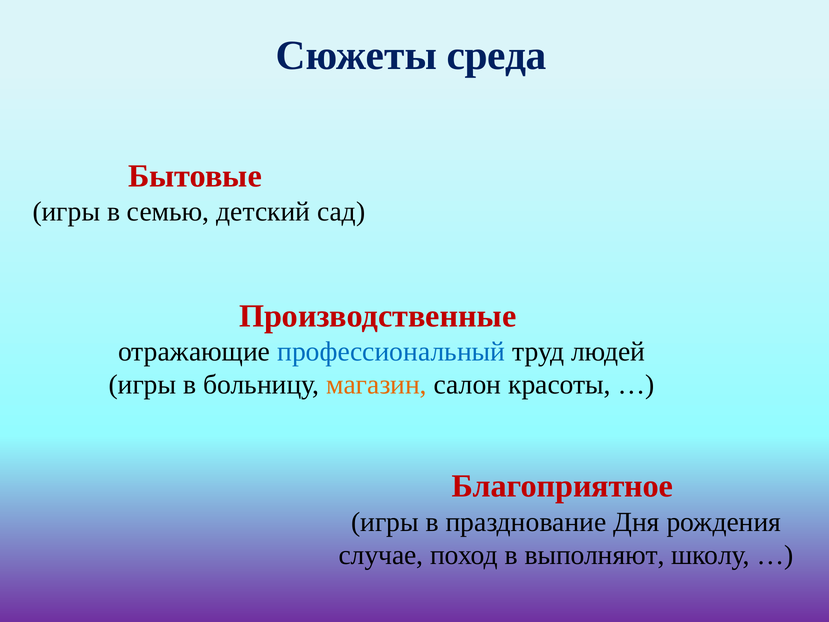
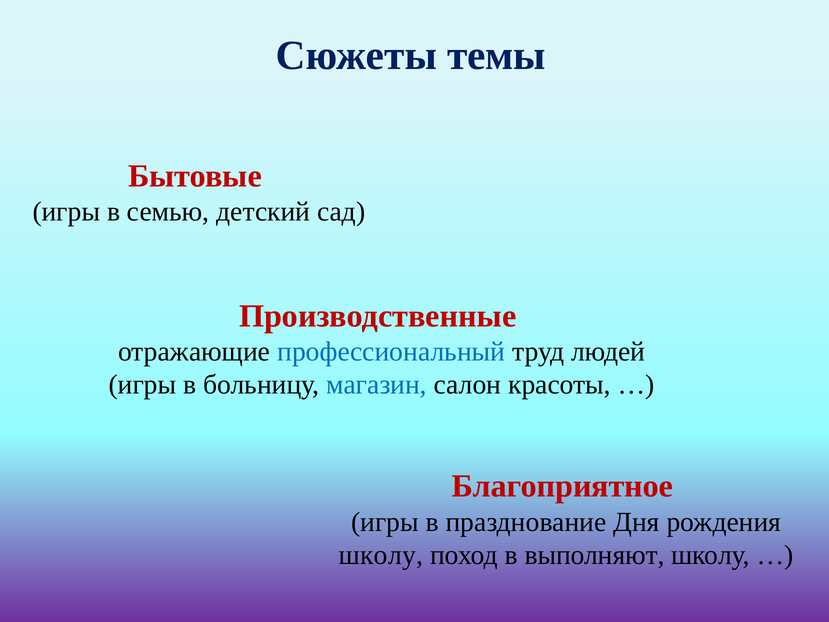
среда: среда -> темы (496, 55)
магазин colour: orange -> blue (377, 385)
случае: случае -> школу (381, 555)
